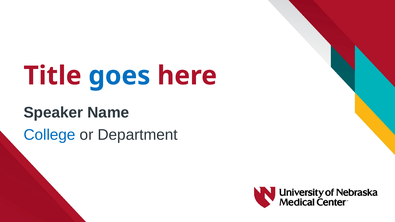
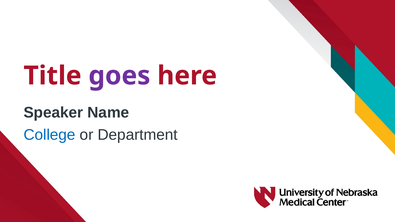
goes colour: blue -> purple (119, 76)
